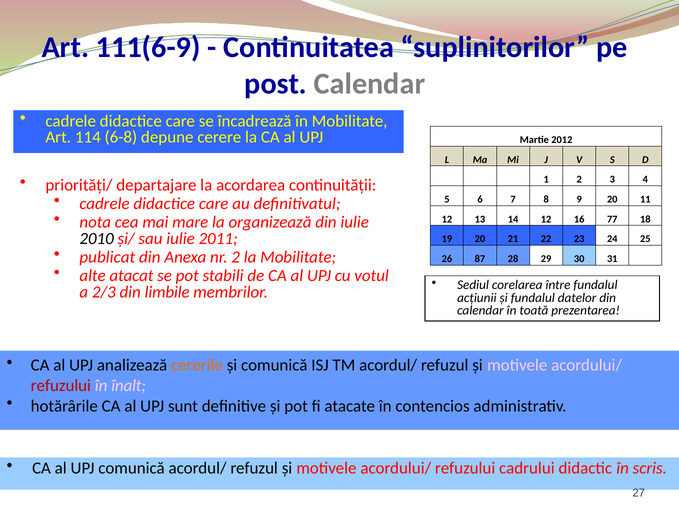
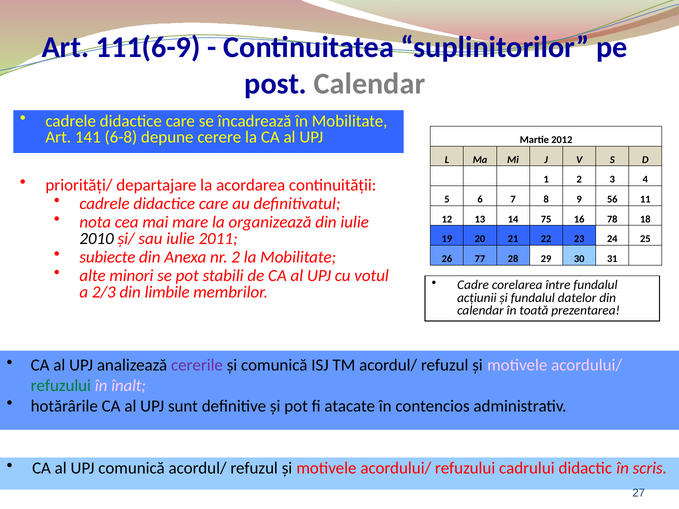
114: 114 -> 141 (88, 137)
9 20: 20 -> 56 (612, 199)
14 12: 12 -> 75 (546, 219)
77: 77 -> 78 (612, 219)
publicat: publicat -> subiecte (107, 257)
87: 87 -> 77 (480, 259)
atacat: atacat -> minori (131, 276)
Sediul: Sediul -> Cadre (473, 285)
cererile colour: orange -> purple (197, 366)
refuzului colour: red -> green (61, 386)
